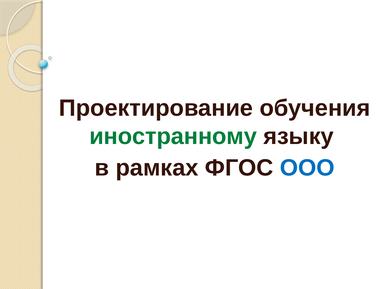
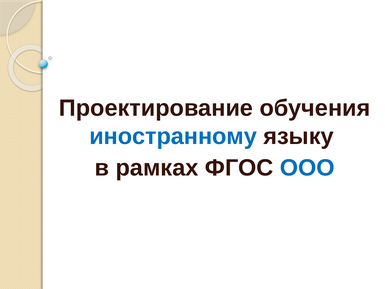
иностранному colour: green -> blue (173, 136)
